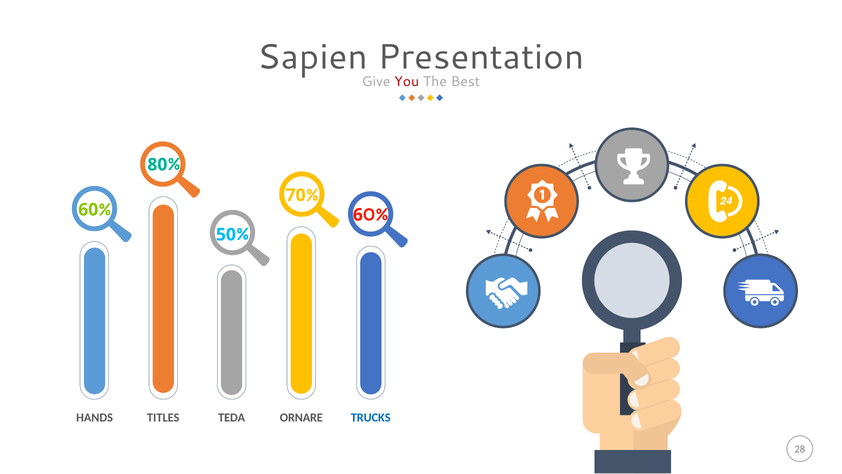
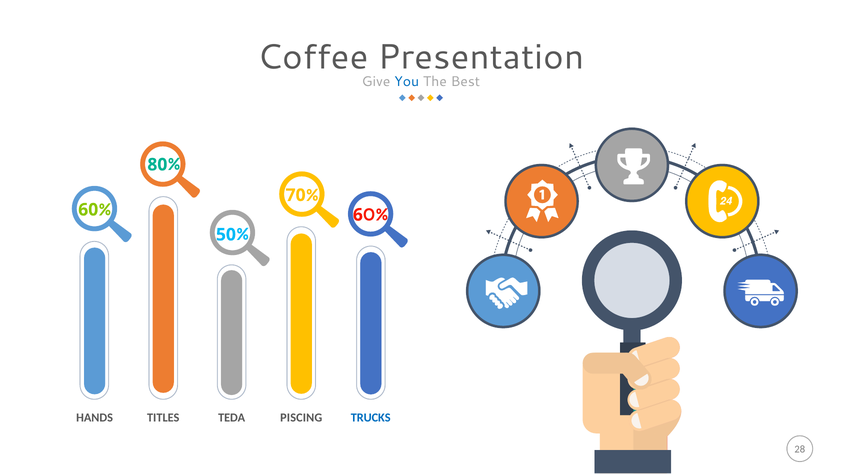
Sapien: Sapien -> Coffee (313, 57)
You colour: red -> blue (407, 82)
ORNARE: ORNARE -> PISCING (301, 417)
